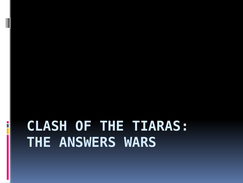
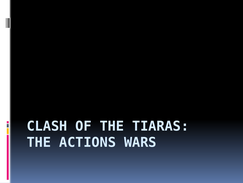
ANSWERS: ANSWERS -> ACTIONS (88, 142)
